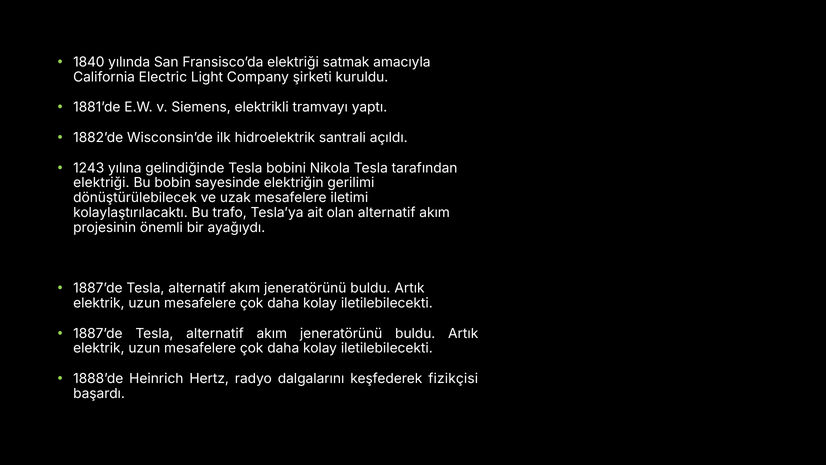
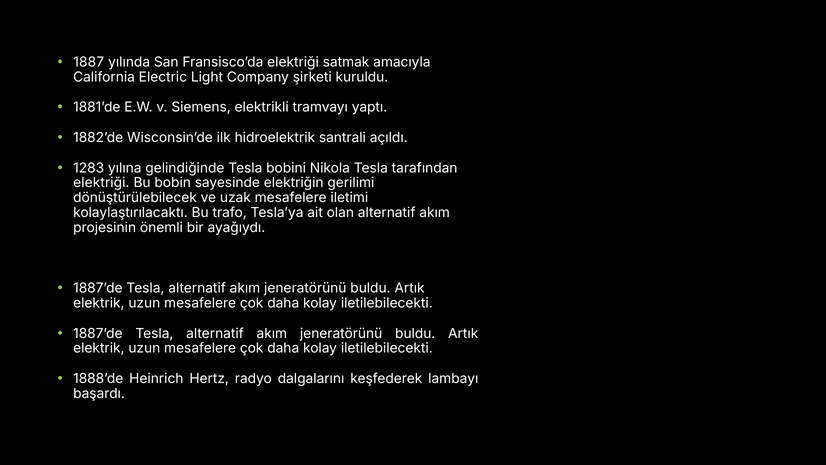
1840: 1840 -> 1887 (89, 62)
1243: 1243 -> 1283 (89, 168)
fizikçisi: fizikçisi -> lambayı (453, 378)
